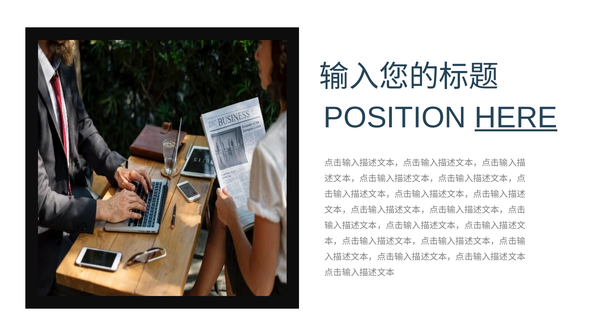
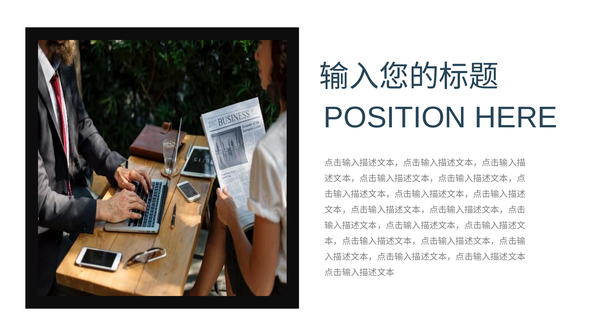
HERE underline: present -> none (516, 118)
